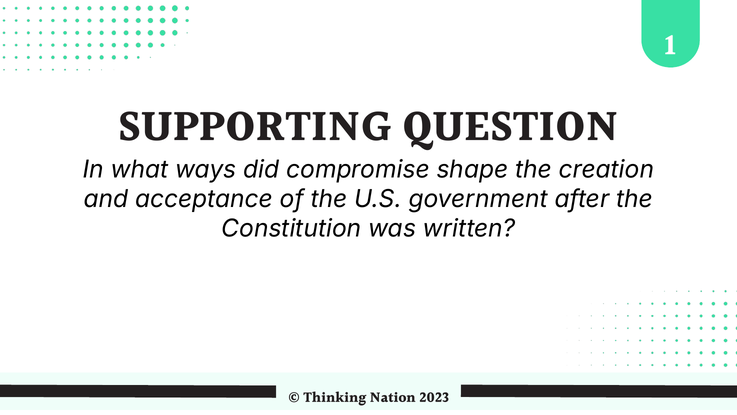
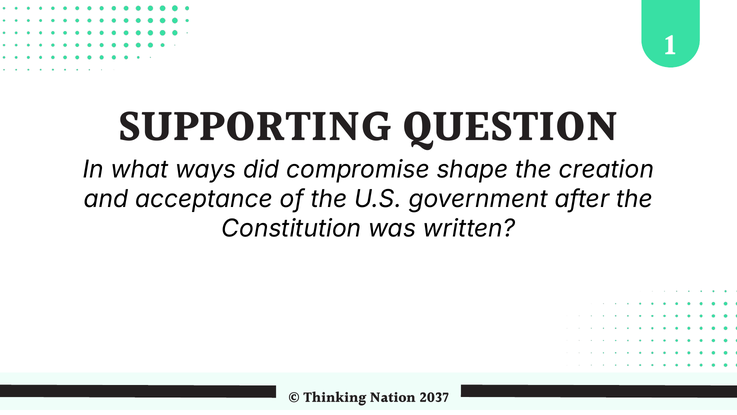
2023: 2023 -> 2037 (434, 397)
